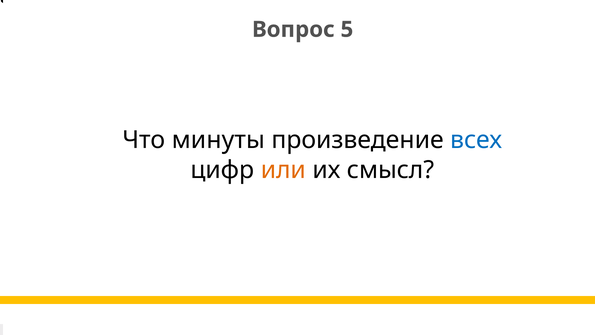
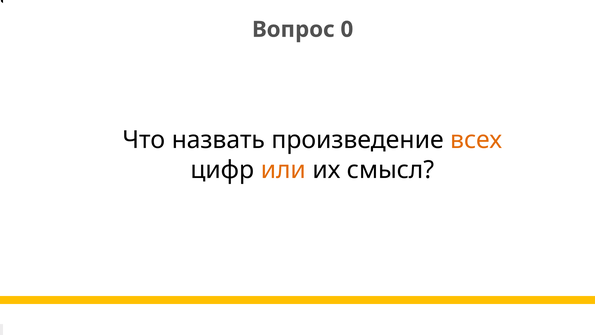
5: 5 -> 0 (347, 29)
минуты: минуты -> назвать (218, 140)
всех colour: blue -> orange (476, 140)
